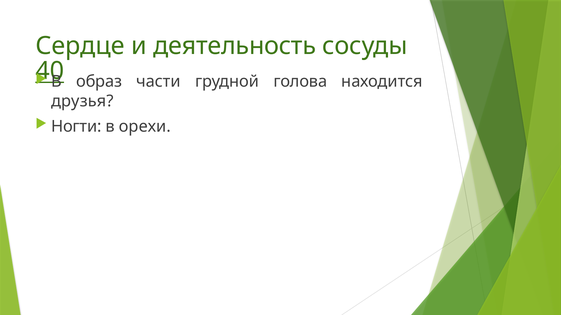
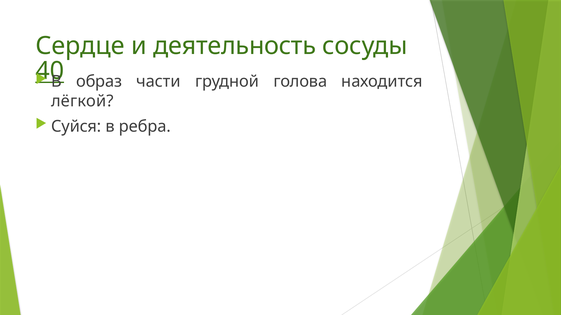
друзья: друзья -> лёгкой (82, 101)
Ногти: Ногти -> Суйся (76, 127)
орехи: орехи -> ребра (145, 127)
